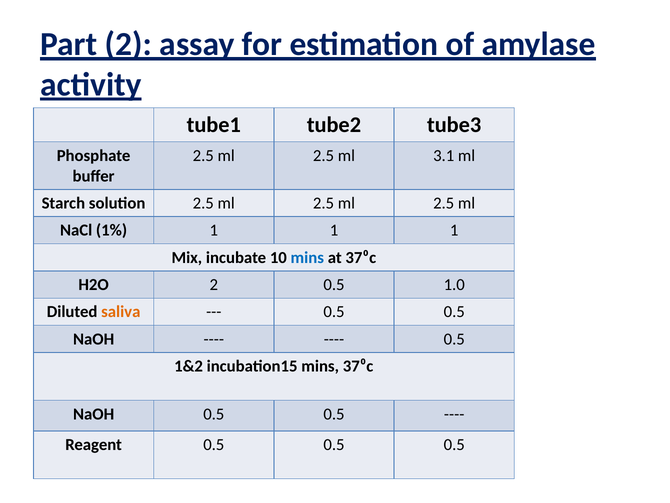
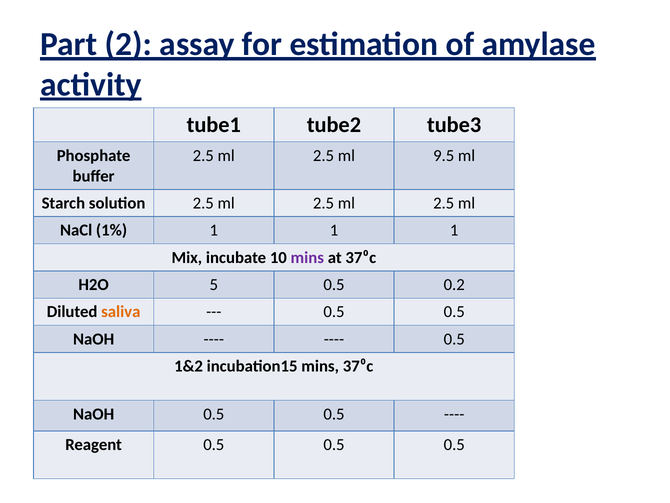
3.1: 3.1 -> 9.5 (444, 155)
mins colour: blue -> purple (307, 257)
H2O 2: 2 -> 5 (214, 284)
1.0: 1.0 -> 0.2 (454, 284)
